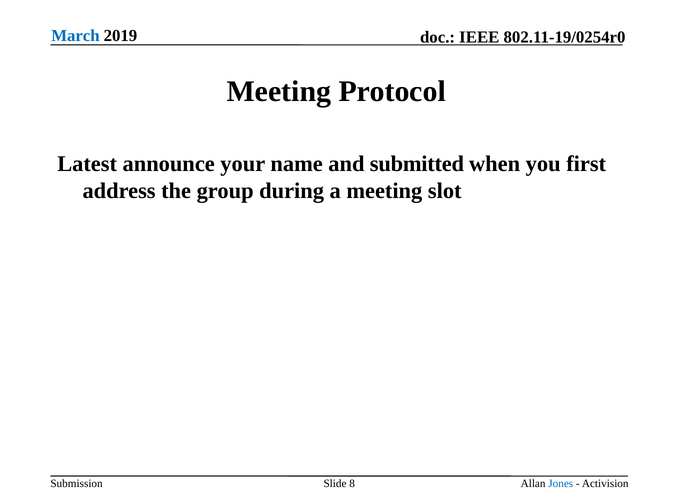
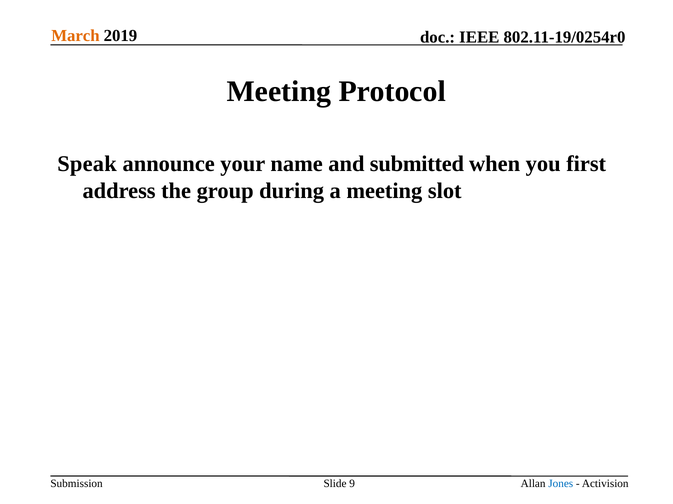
March colour: blue -> orange (75, 36)
Latest: Latest -> Speak (87, 164)
8: 8 -> 9 (352, 484)
